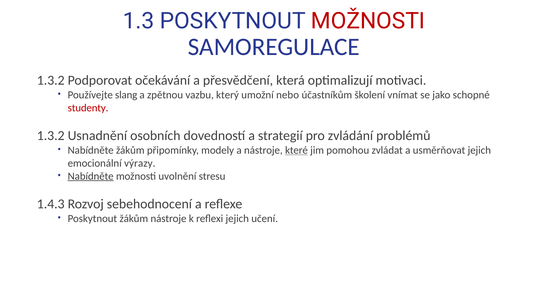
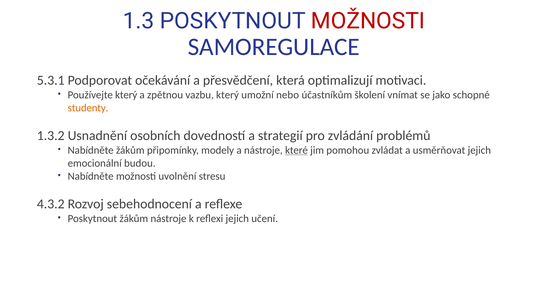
1.3.2: 1.3.2 -> 5.3.1 (51, 80)
Používejte slang: slang -> který (126, 95)
studenty colour: red -> orange (88, 108)
výrazy: výrazy -> budou (140, 163)
Nabídněte underline: present -> none (91, 176)
1.4.3: 1.4.3 -> 4.3.2 (51, 204)
